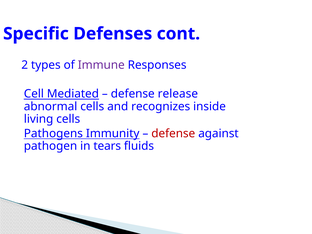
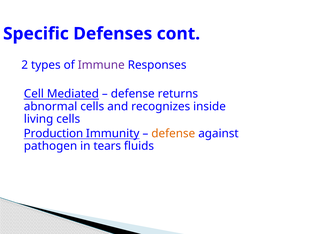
release: release -> returns (178, 94)
Pathogens: Pathogens -> Production (53, 133)
defense colour: red -> orange (173, 133)
